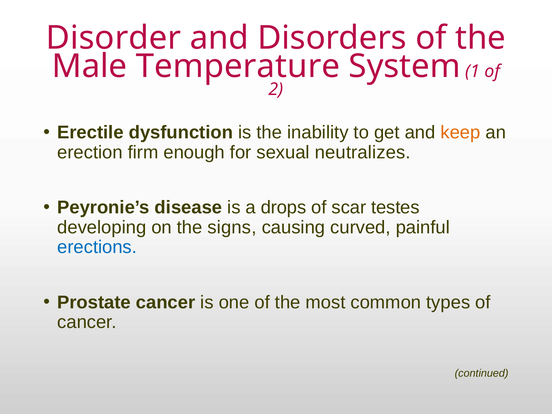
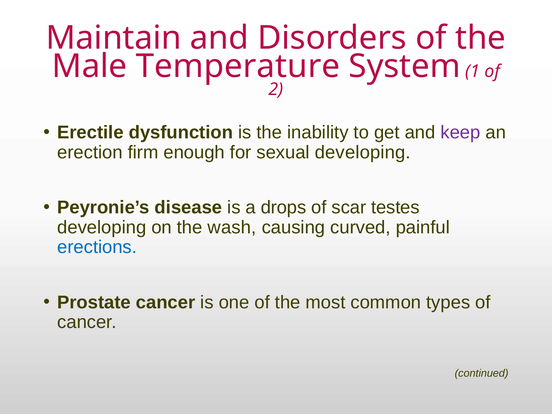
Disorder: Disorder -> Maintain (114, 38)
keep colour: orange -> purple (460, 133)
sexual neutralizes: neutralizes -> developing (363, 152)
signs: signs -> wash (232, 227)
